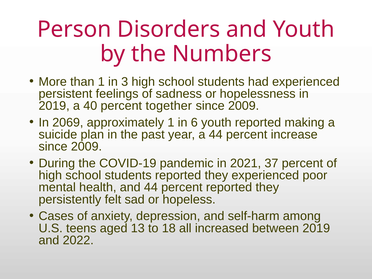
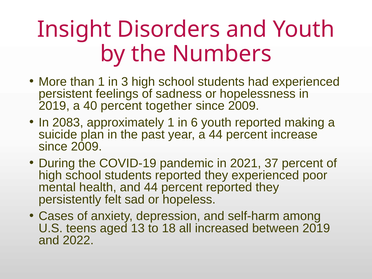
Person: Person -> Insight (74, 29)
2069: 2069 -> 2083 (68, 122)
